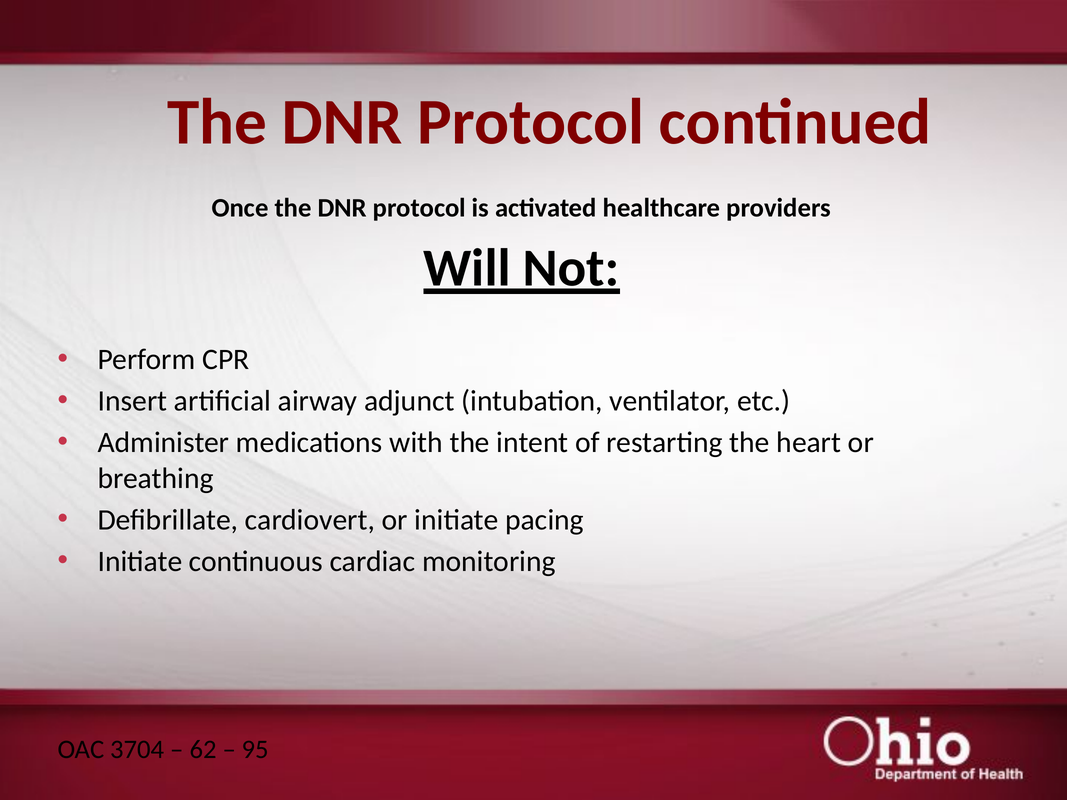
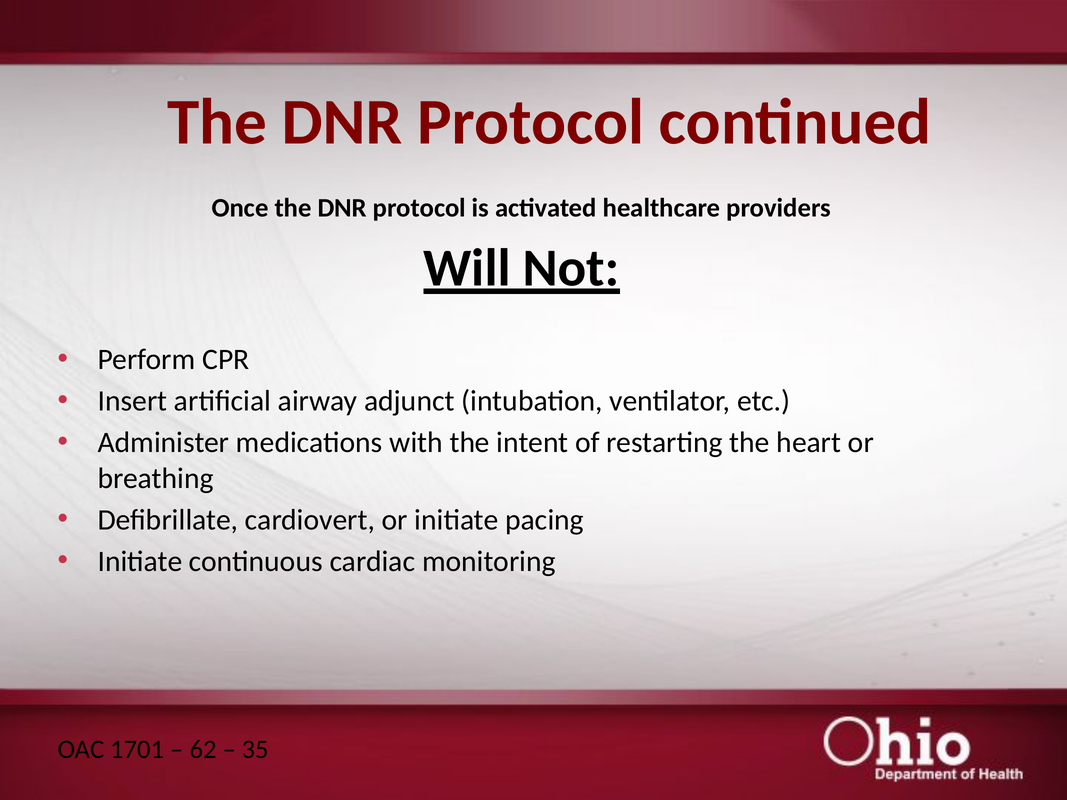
3704: 3704 -> 1701 (137, 750)
95: 95 -> 35 (255, 750)
